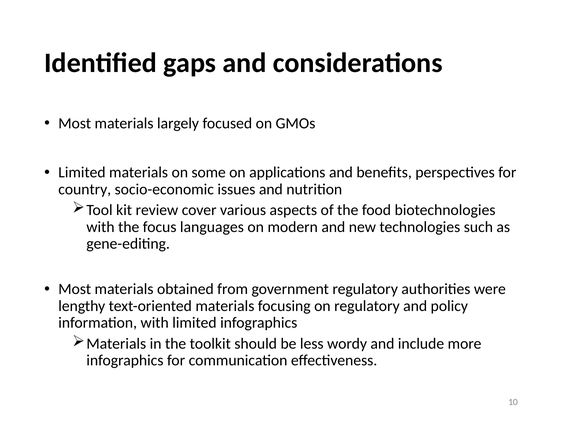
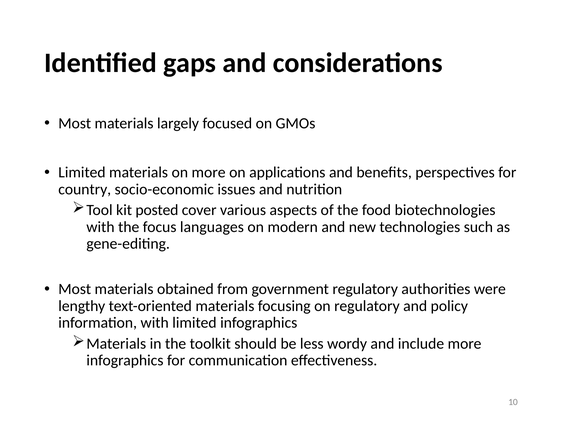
on some: some -> more (209, 173)
review: review -> posted (157, 210)
